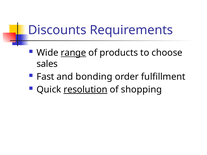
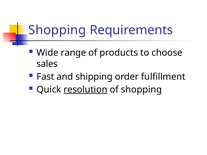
Discounts: Discounts -> Shopping (57, 30)
range underline: present -> none (73, 53)
bonding: bonding -> shipping (94, 77)
